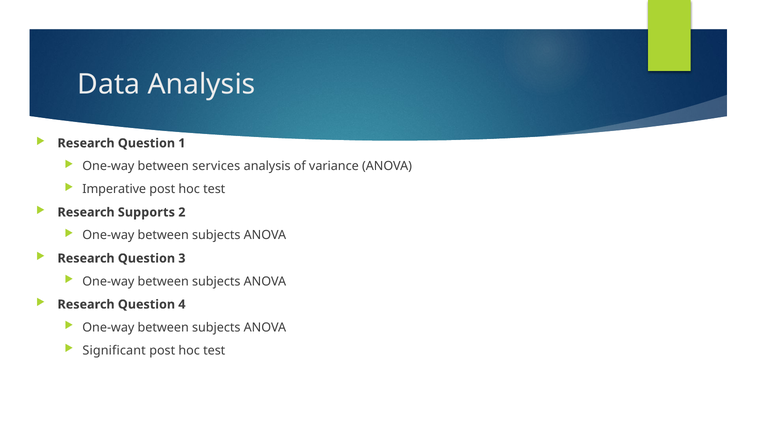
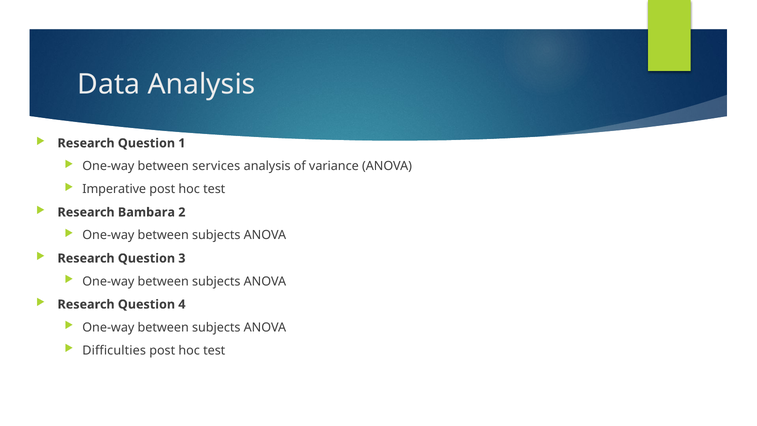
Supports: Supports -> Bambara (146, 212)
Significant: Significant -> Difficulties (114, 350)
